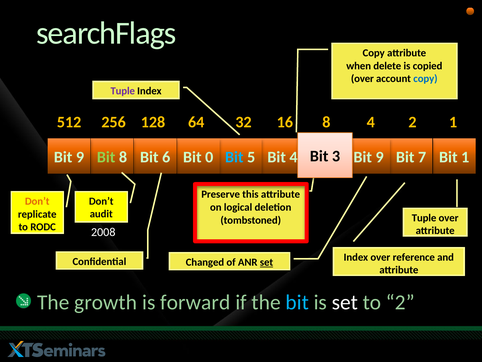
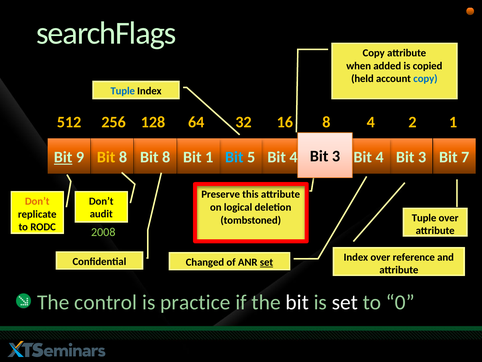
delete: delete -> added (387, 66)
over: over -> held (362, 79)
Tuple colour: purple -> blue (123, 91)
Bit underline: none -> present (63, 157)
Bit colour: light green -> yellow (106, 157)
6: 6 -> 8 (166, 157)
Bit 0: 0 -> 1 (209, 157)
9: 9 -> 4 (380, 157)
7: 7 -> 3 (422, 157)
Bit 1: 1 -> 7 (465, 157)
2008 colour: white -> light green (103, 232)
growth: growth -> control (106, 302)
forward: forward -> practice (195, 302)
bit colour: light blue -> white (297, 302)
to 2: 2 -> 0 (400, 302)
